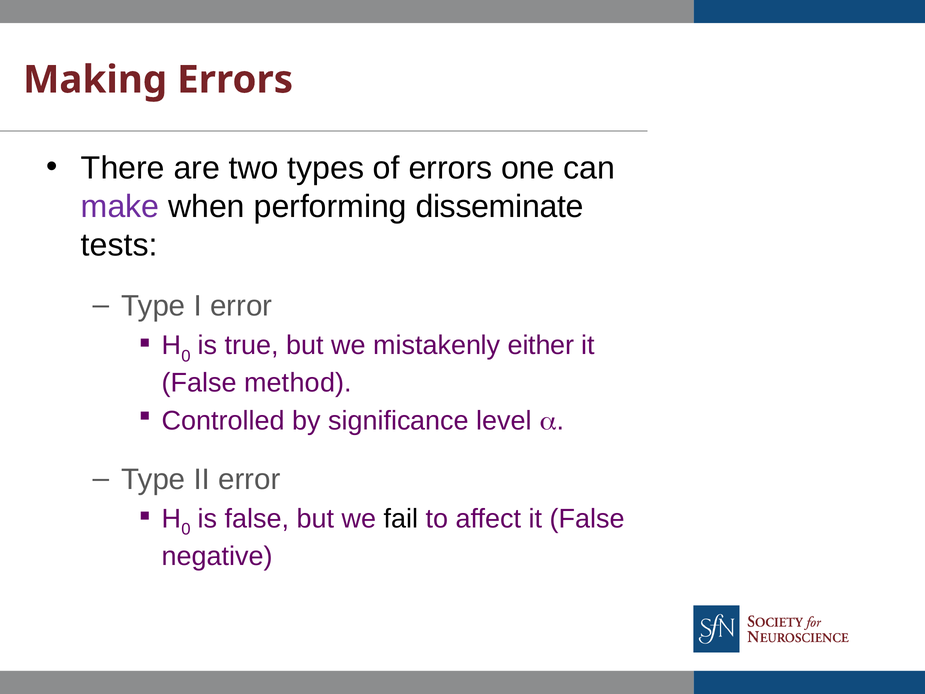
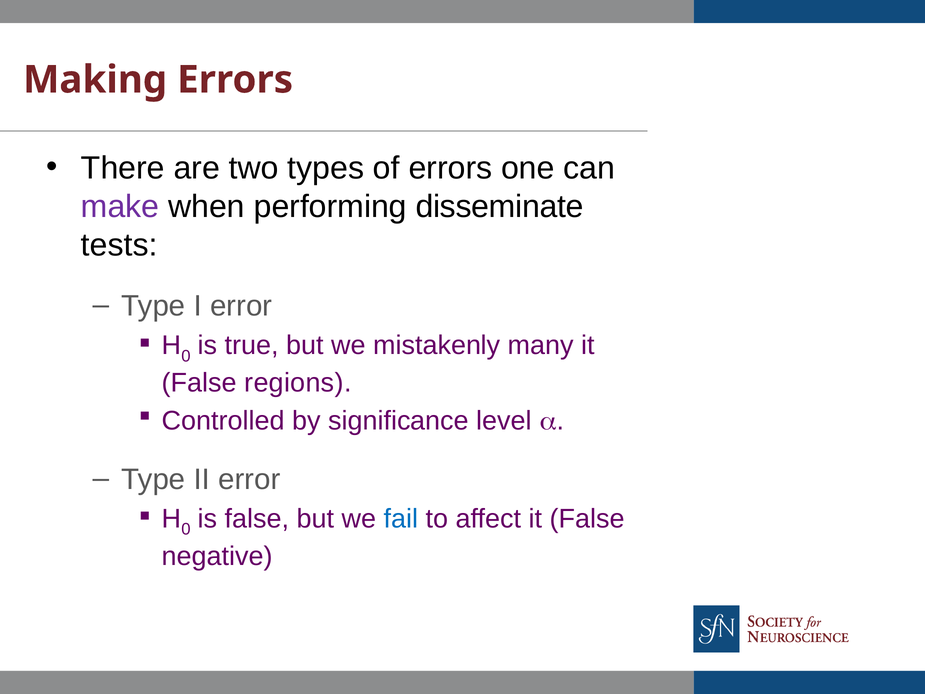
either: either -> many (541, 345)
method: method -> regions (298, 383)
fail colour: black -> blue (401, 519)
